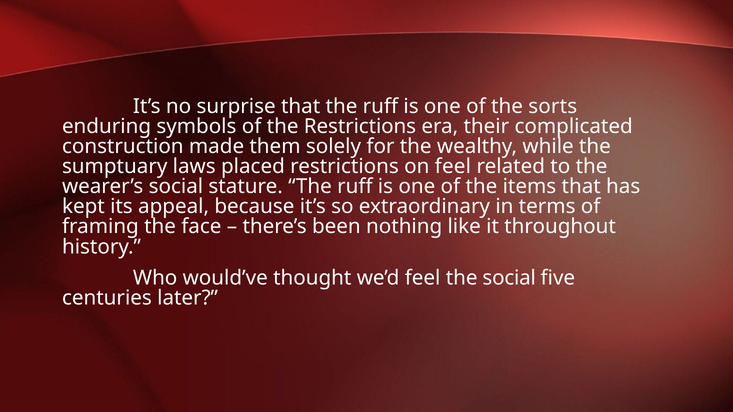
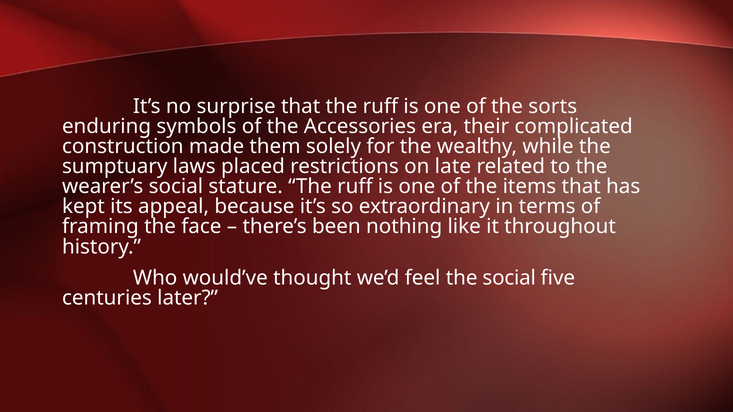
the Restrictions: Restrictions -> Accessories (360, 127)
on feel: feel -> late (453, 167)
